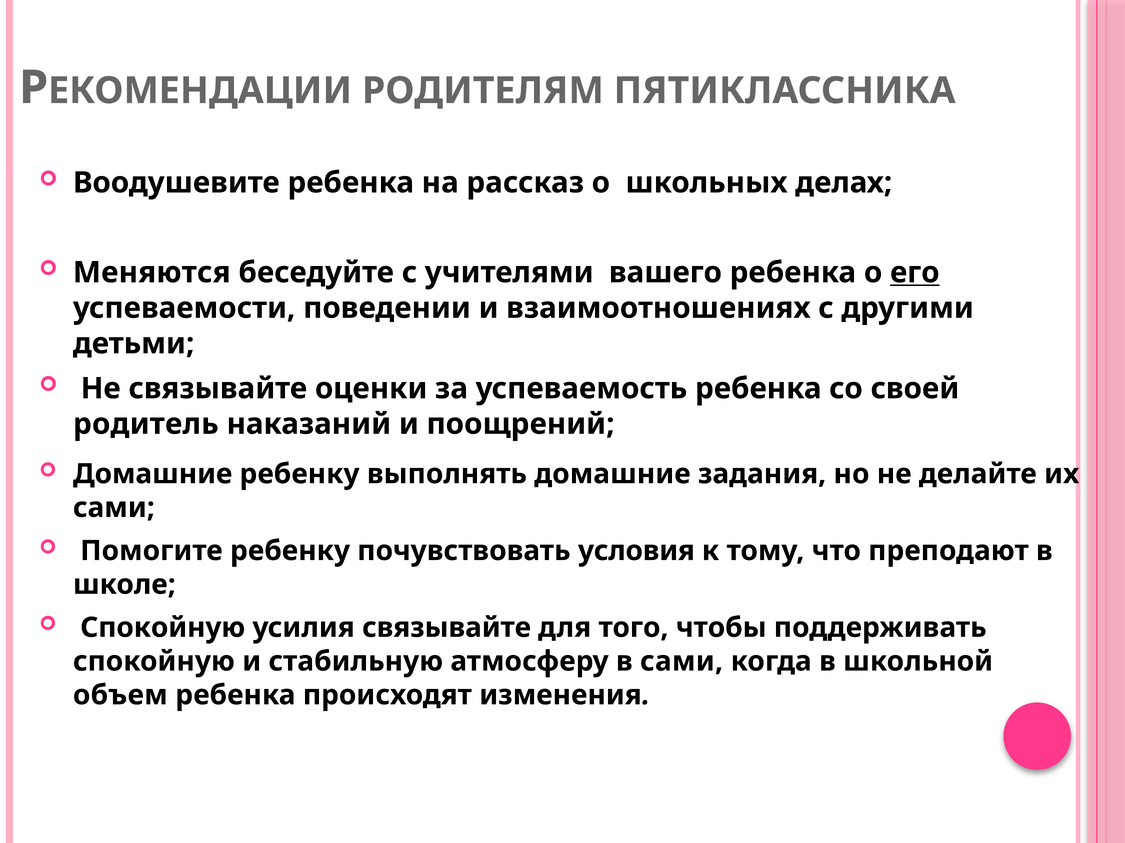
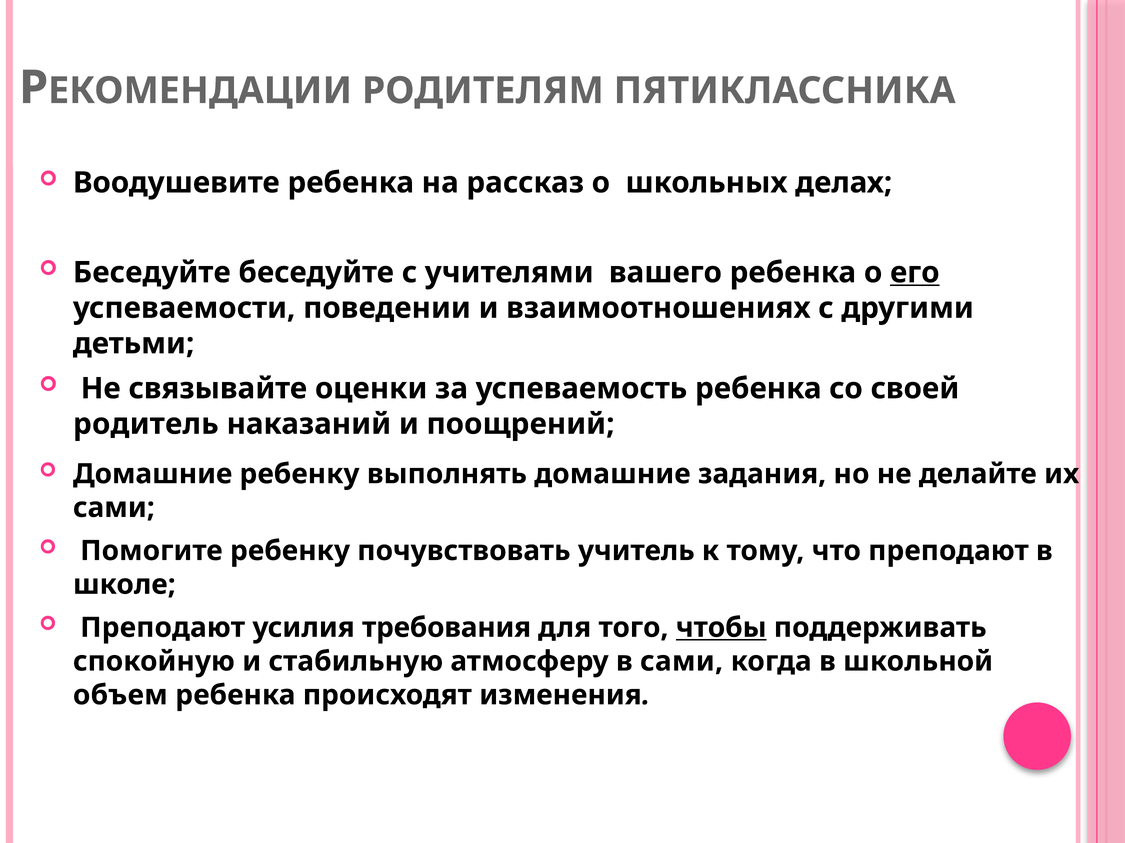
Меняются: Меняются -> Беседуйте (152, 273)
условия: условия -> учитель (636, 551)
Спокойную: Спокойную -> Преподают (163, 628)
усилия связывайте: связывайте -> требования (447, 628)
чтобы underline: none -> present (721, 628)
